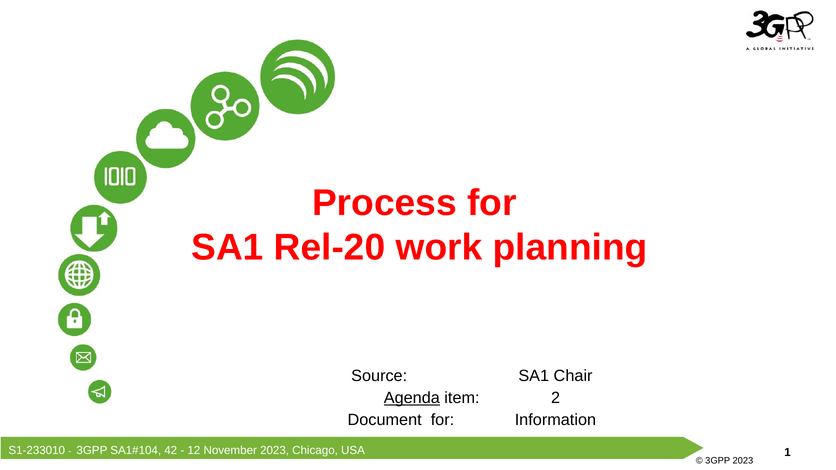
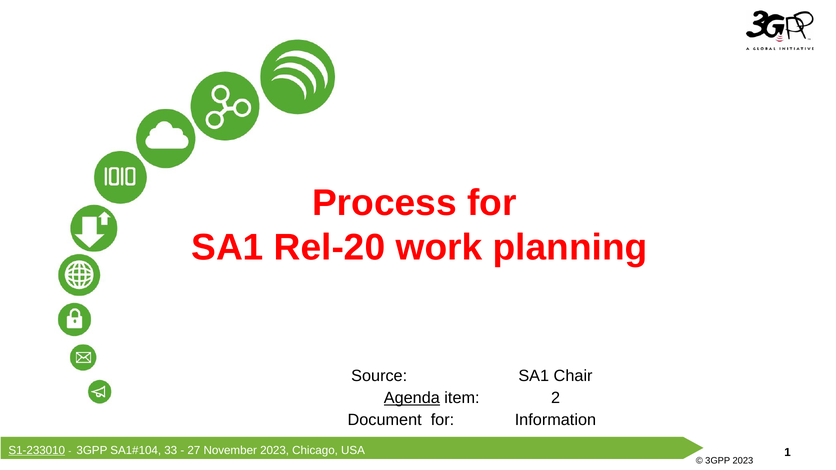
S1-233010 underline: none -> present (37, 450)
42: 42 -> 33 (171, 450)
12: 12 -> 27 (194, 450)
